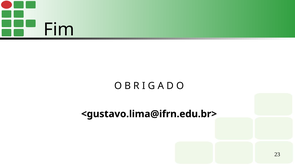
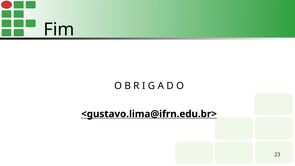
<gustavo.lima@ifrn.edu.br> underline: none -> present (149, 114)
